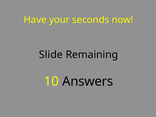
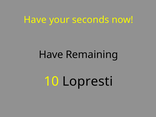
Slide: Slide -> Have (51, 55)
Answers: Answers -> Lopresti (88, 81)
